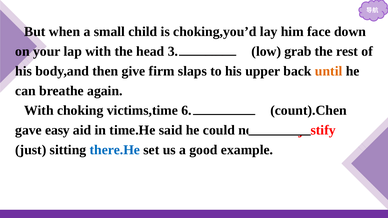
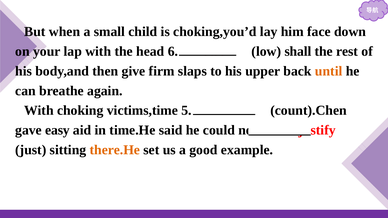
3: 3 -> 6 (173, 51)
grab: grab -> shall (298, 51)
6: 6 -> 5 (186, 111)
there.He colour: blue -> orange (115, 150)
